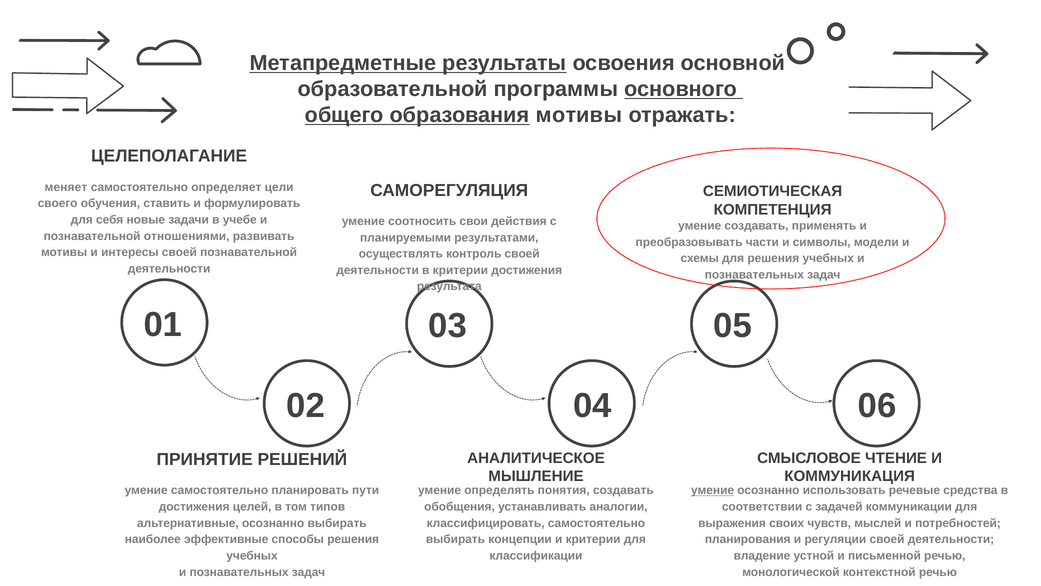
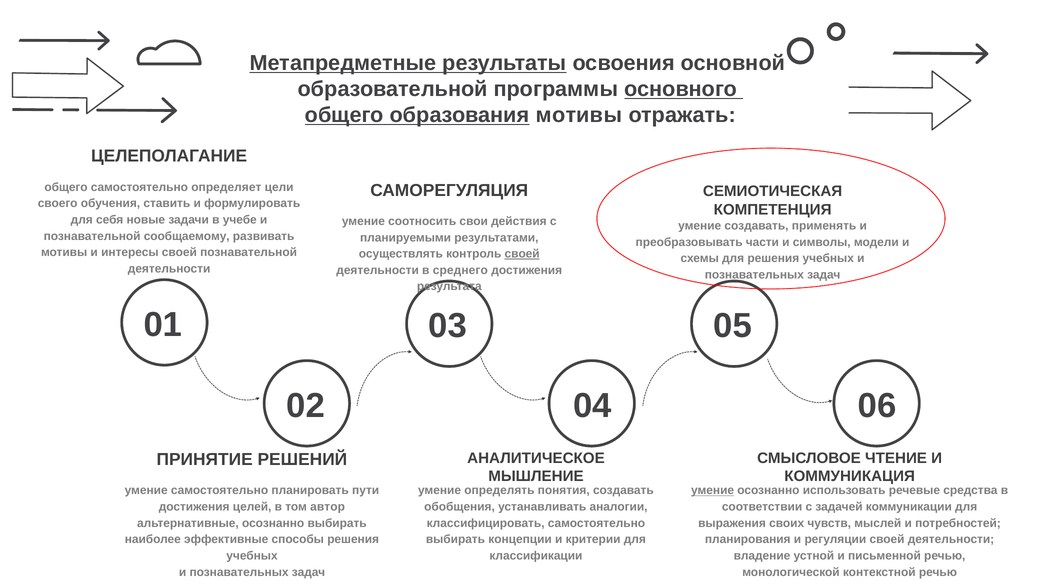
меняет: меняет -> общего (66, 187)
отношениями: отношениями -> сообщаемому (187, 236)
своей underline: none -> present (522, 254)
в критерии: критерии -> среднего (460, 270)
типов: типов -> автор (328, 506)
